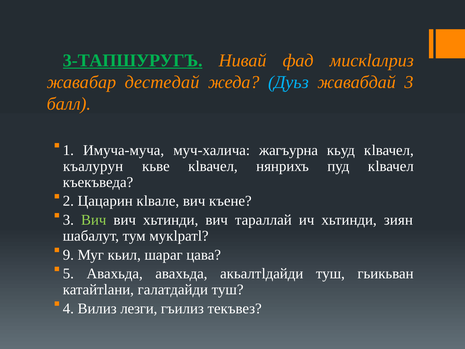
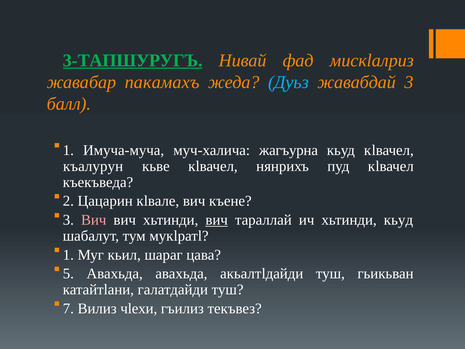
дестедай: дестедай -> пакамахъ (162, 82)
Вич colour: light green -> pink (94, 220)
вич underline: none -> present (217, 220)
хьтинди зиян: зиян -> кьуд (398, 220)
9: 9 -> 1 (68, 255)
4: 4 -> 7 (68, 308)
лезги: лезги -> чlехи (139, 308)
